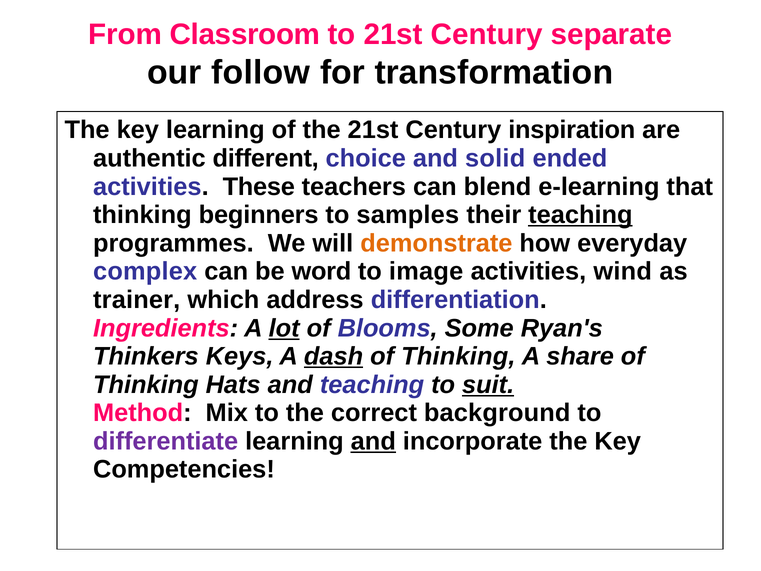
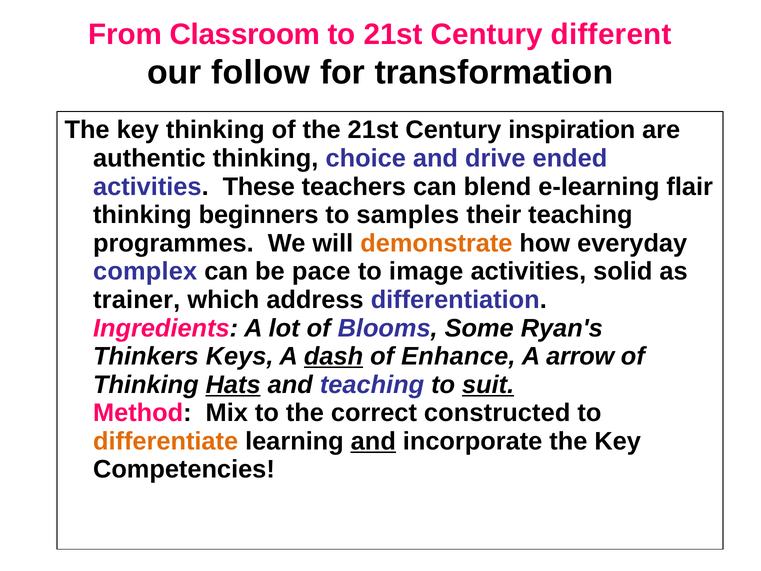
separate: separate -> different (611, 34)
key learning: learning -> thinking (215, 130)
authentic different: different -> thinking (266, 158)
solid: solid -> drive (495, 158)
that: that -> flair (690, 187)
teaching underline: present -> none (580, 215)
word: word -> pace (321, 271)
wind: wind -> solid (623, 271)
lot underline: present -> none (284, 328)
Thinking: Thinking -> Enhance (458, 356)
share: share -> arrow (580, 356)
Hats underline: none -> present (233, 385)
background: background -> constructed (497, 413)
differentiate colour: purple -> orange (166, 441)
